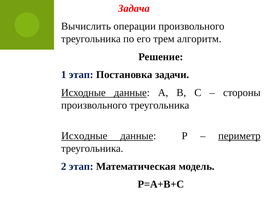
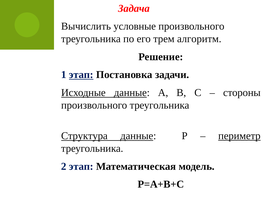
операции: операции -> условные (135, 26)
этап underline: none -> present (81, 75)
Исходные: Исходные -> Структура (84, 135)
